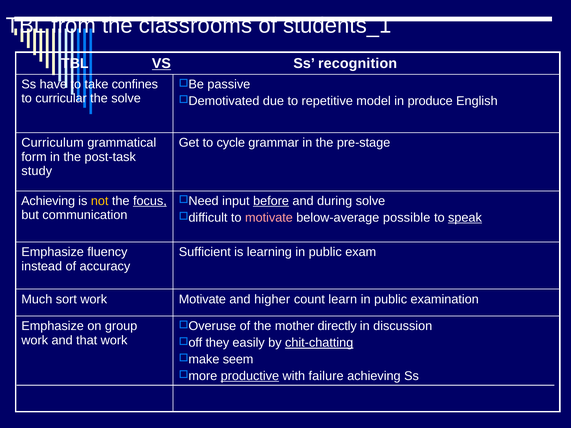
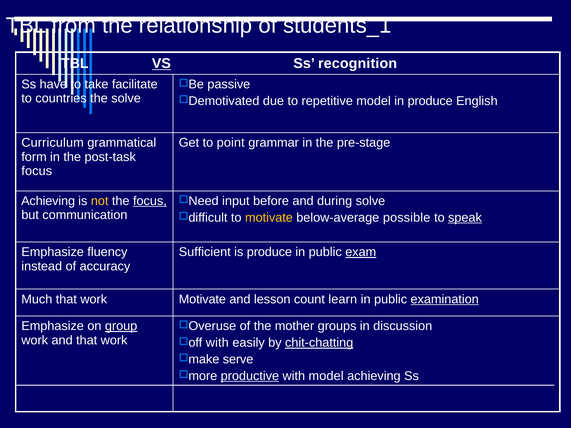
classrooms: classrooms -> relationship (196, 25)
confines: confines -> facilitate (135, 84)
curricular: curricular -> countries (61, 99)
cycle: cycle -> point (231, 143)
study: study -> focus (37, 171)
before underline: present -> none (271, 201)
motivate colour: pink -> yellow (269, 218)
is learning: learning -> produce (269, 252)
exam underline: none -> present (361, 252)
Much sort: sort -> that (66, 299)
higher: higher -> lesson (272, 299)
examination underline: none -> present (445, 299)
group underline: none -> present (121, 326)
directly: directly -> groups (337, 326)
they: they -> with (217, 343)
seem: seem -> serve (238, 360)
with failure: failure -> model (326, 376)
